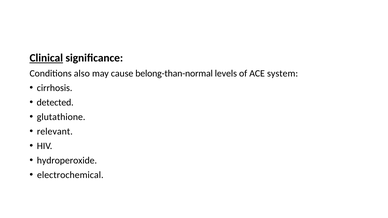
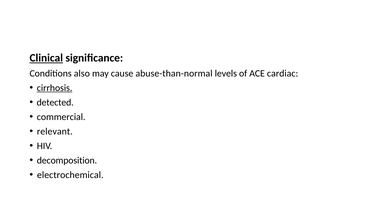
belong-than-normal: belong-than-normal -> abuse-than-normal (174, 73)
system: system -> cardiac (283, 73)
cirrhosis underline: none -> present (55, 88)
glutathione: glutathione -> commercial (61, 117)
hydroperoxide: hydroperoxide -> decomposition (67, 161)
